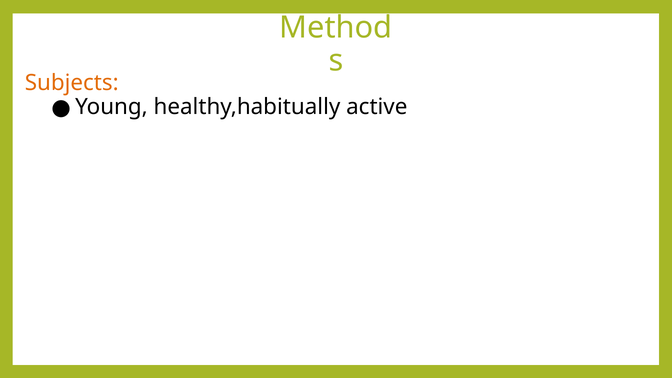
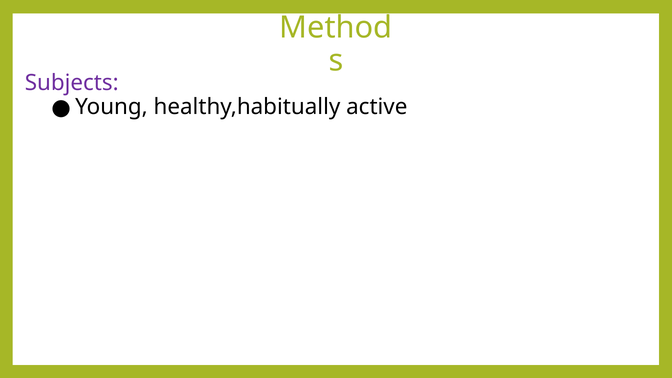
Subjects colour: orange -> purple (72, 83)
